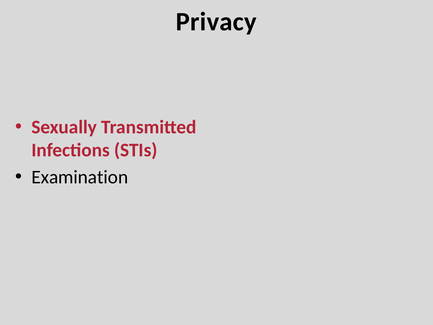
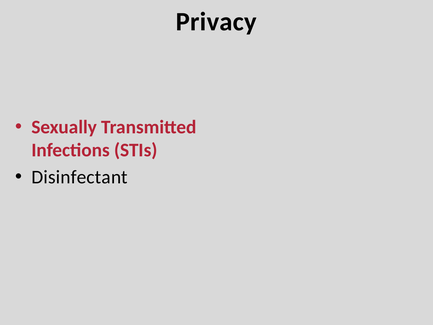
Examination: Examination -> Disinfectant (80, 177)
